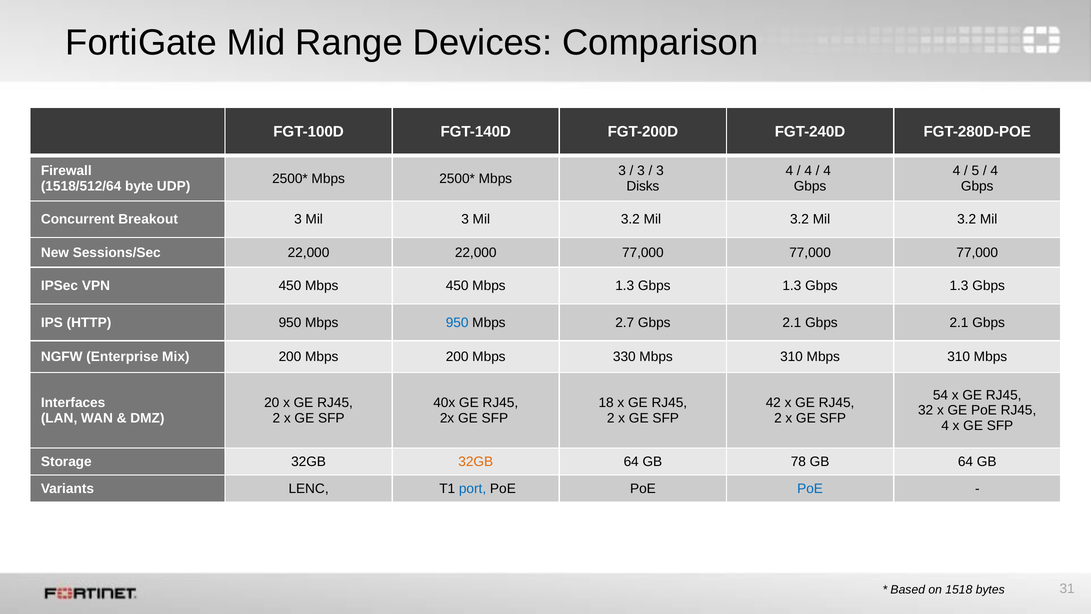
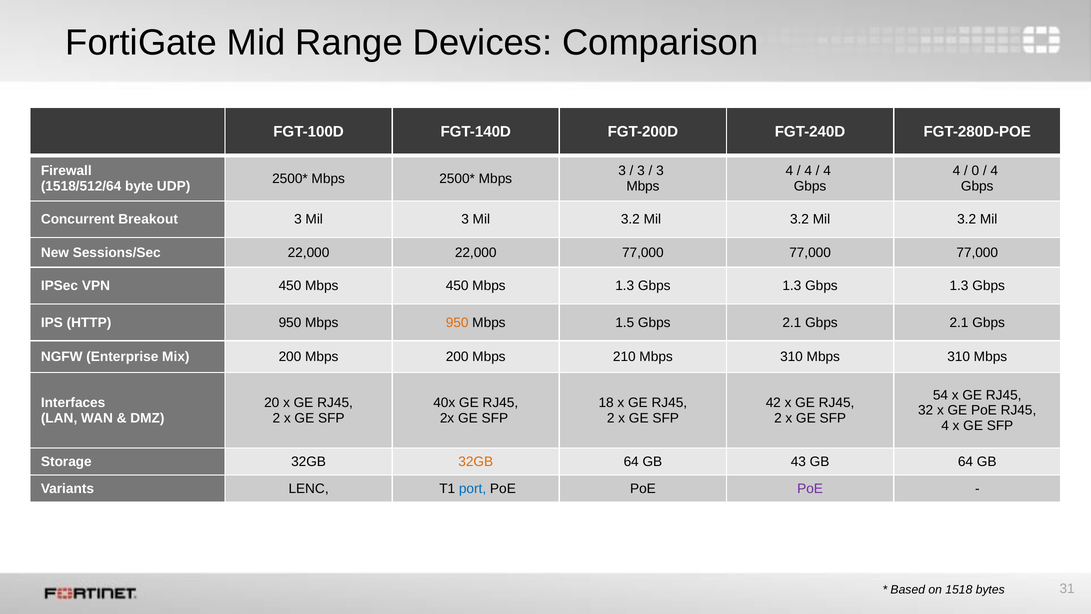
5: 5 -> 0 (975, 171)
Disks: Disks -> Mbps (643, 186)
950 colour: blue -> orange (457, 322)
2.7: 2.7 -> 1.5 (625, 322)
330: 330 -> 210 (624, 357)
78: 78 -> 43 (798, 461)
PoE colour: blue -> purple (810, 489)
